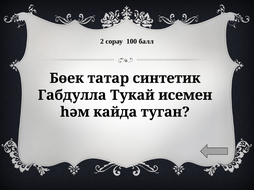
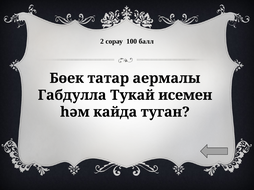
синтетик: синтетик -> аермалы (166, 78)
